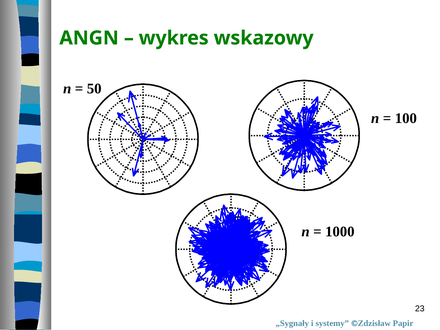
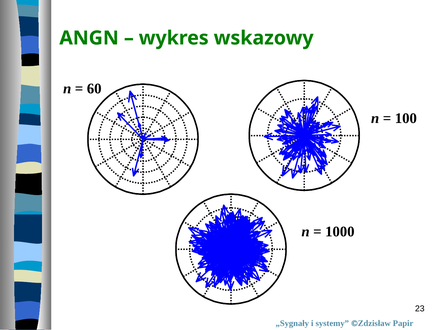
50: 50 -> 60 (94, 89)
